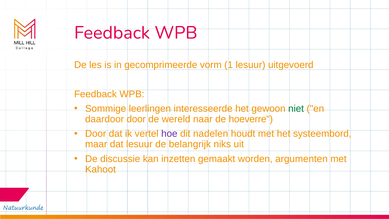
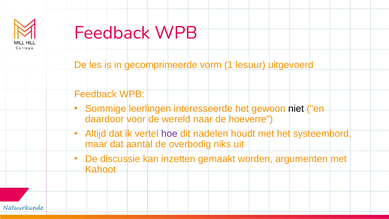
niet colour: green -> black (296, 109)
daardoor door: door -> voor (136, 119)
Door: Door -> Altijd (96, 134)
dat lesuur: lesuur -> aantal (139, 144)
belangrijk: belangrijk -> overbodig (190, 144)
